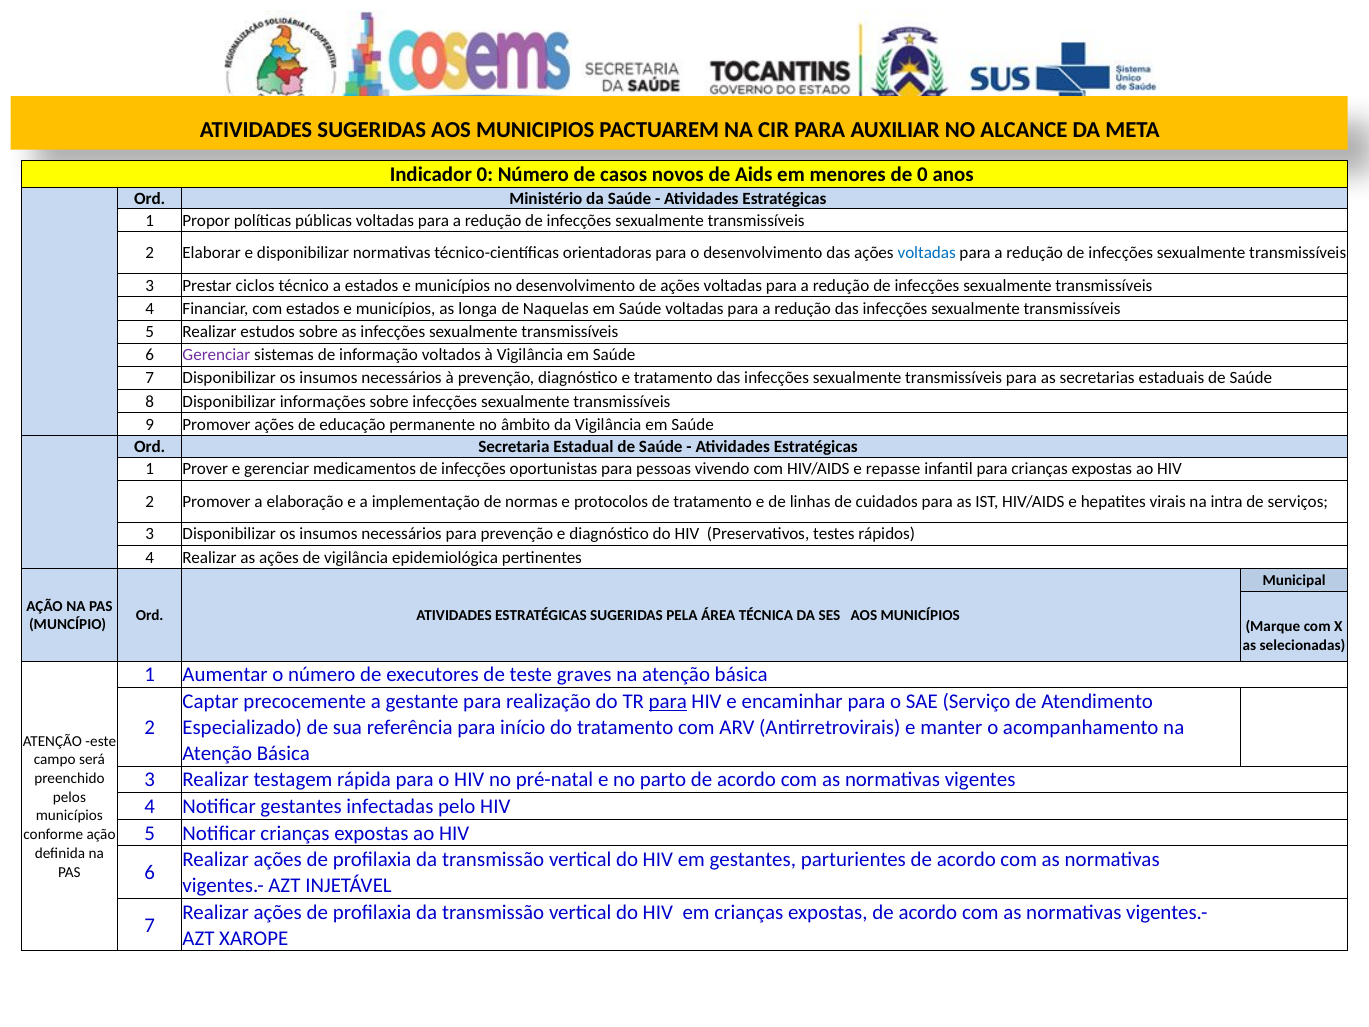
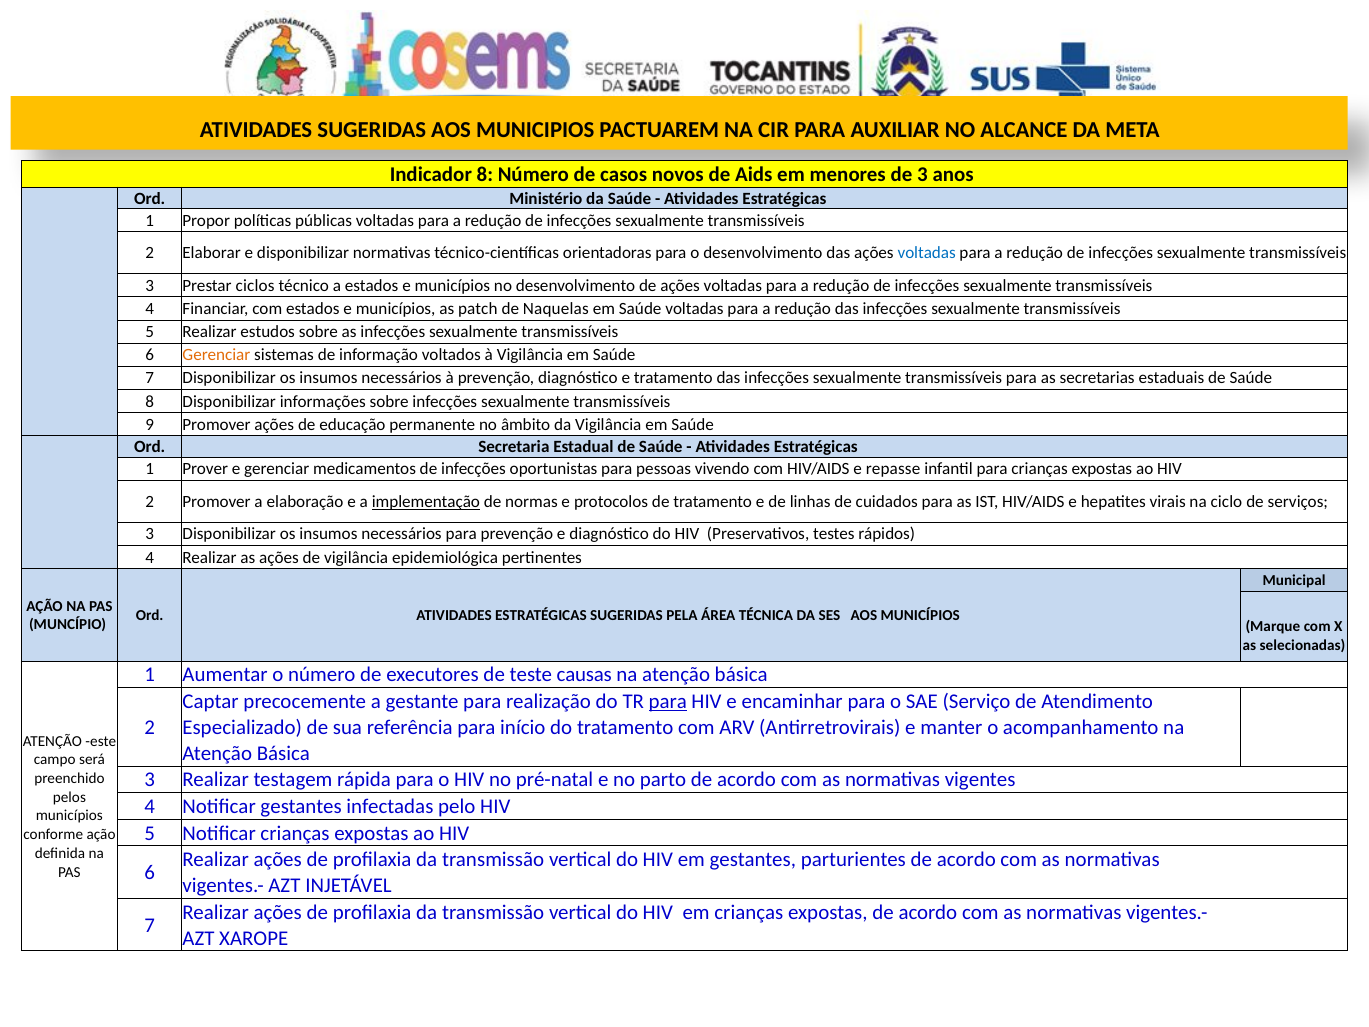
Indicador 0: 0 -> 8 (485, 174)
de 0: 0 -> 3 (922, 174)
longa: longa -> patch (478, 309)
Gerenciar colour: purple -> orange (216, 355)
implementação underline: none -> present (426, 502)
intra: intra -> ciclo (1226, 502)
graves: graves -> causas (584, 675)
